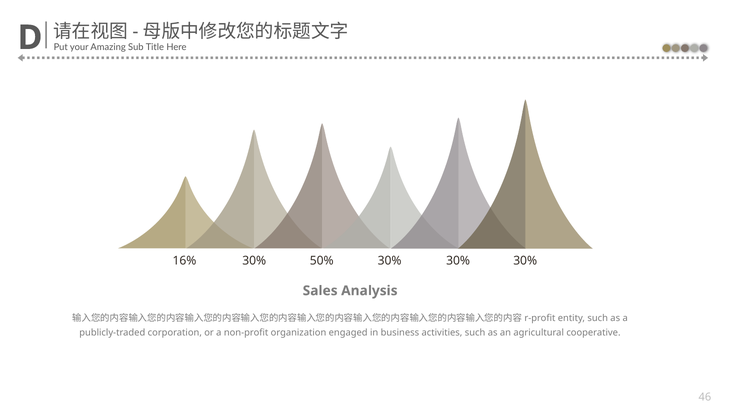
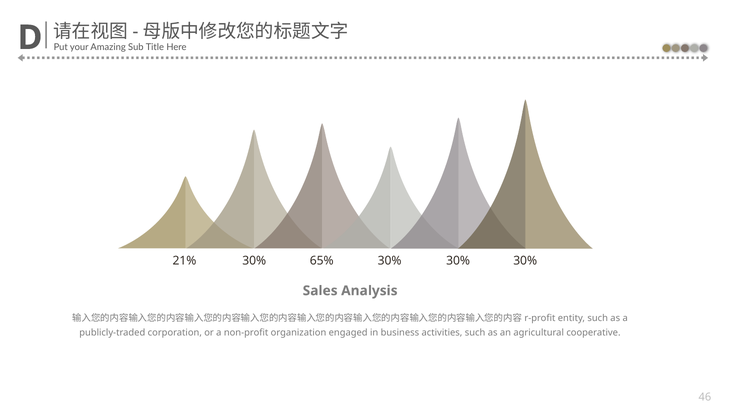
16%: 16% -> 21% (184, 261)
50%: 50% -> 65% (322, 260)
